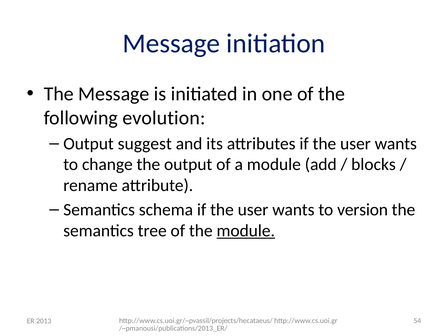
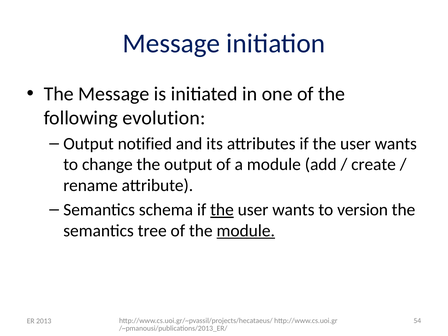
suggest: suggest -> notified (145, 144)
blocks: blocks -> create (374, 165)
the underline: none -> present (222, 210)
